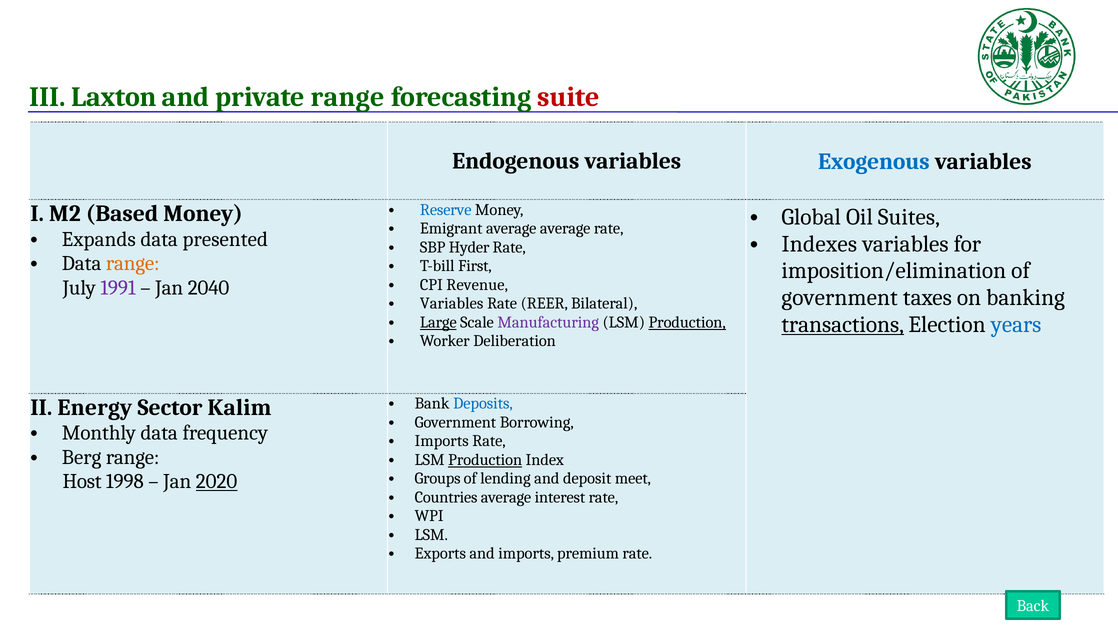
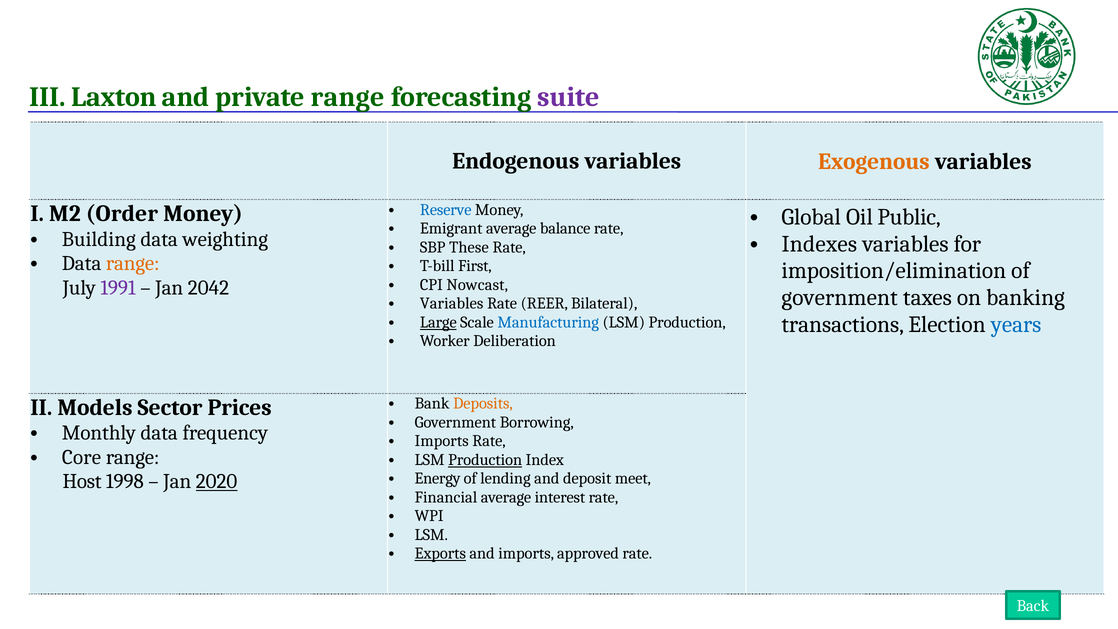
suite colour: red -> purple (569, 97)
Exogenous colour: blue -> orange (874, 161)
Based: Based -> Order (122, 214)
Suites: Suites -> Public (909, 217)
average average: average -> balance (565, 228)
Expands: Expands -> Building (99, 239)
presented: presented -> weighting (225, 239)
Hyder: Hyder -> These (469, 247)
Revenue: Revenue -> Nowcast (477, 285)
2040: 2040 -> 2042 (208, 288)
transactions underline: present -> none (843, 324)
Manufacturing colour: purple -> blue (548, 322)
Production underline: present -> none (687, 322)
Deposits colour: blue -> orange (483, 403)
Energy: Energy -> Models (95, 407)
Kalim: Kalim -> Prices (240, 407)
Berg: Berg -> Core (82, 457)
Groups: Groups -> Energy (438, 478)
Countries: Countries -> Financial (446, 497)
Exports underline: none -> present (440, 553)
premium: premium -> approved (588, 553)
